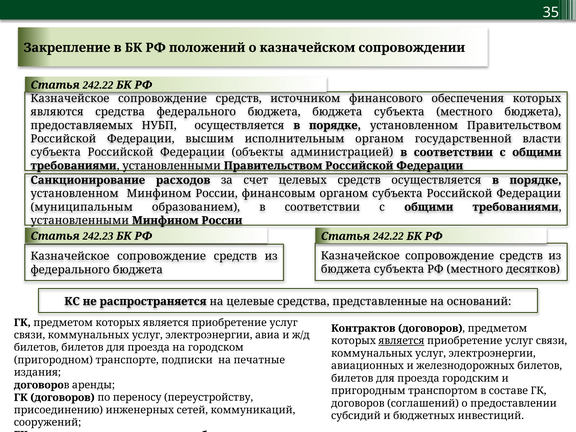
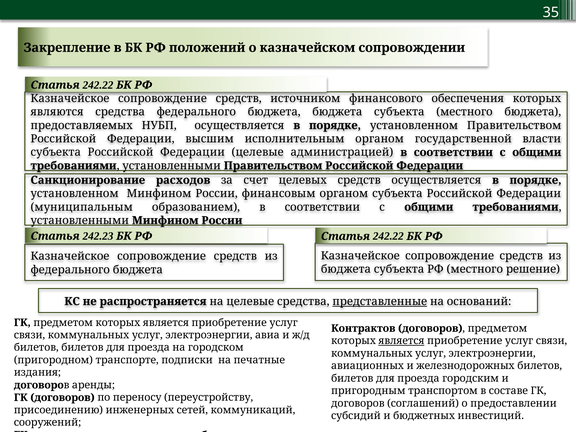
Федерации объекты: объекты -> целевые (258, 152)
десятков: десятков -> решение (533, 269)
представленные underline: none -> present (380, 301)
